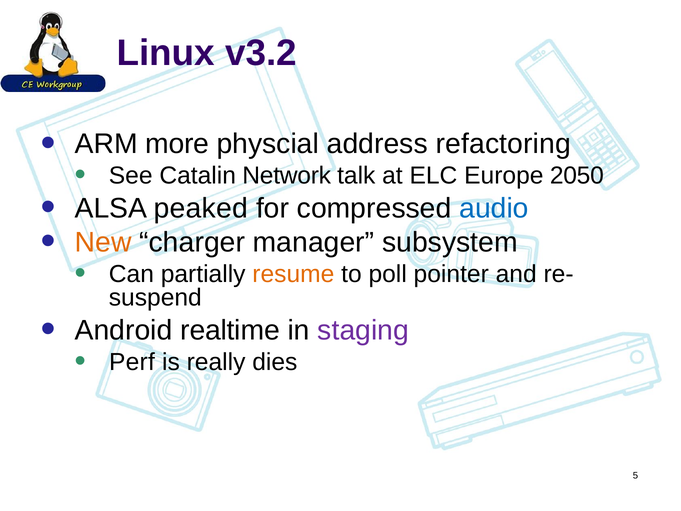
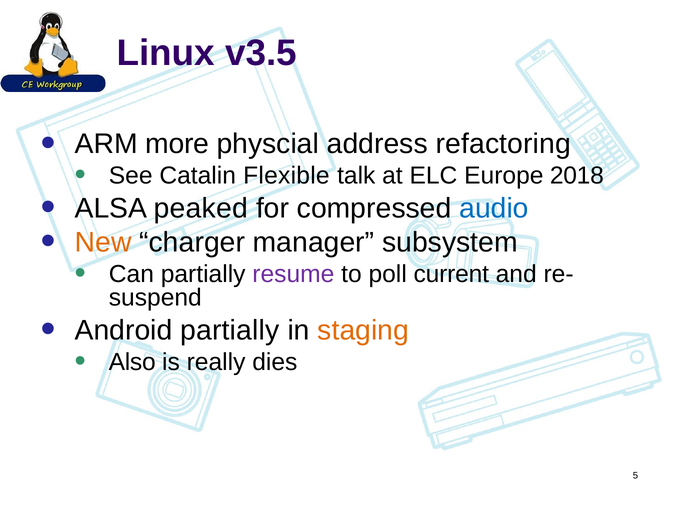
v3.2: v3.2 -> v3.5 (261, 53)
Network: Network -> Flexible (286, 176)
2050: 2050 -> 2018 (577, 176)
resume colour: orange -> purple (293, 274)
pointer: pointer -> current (451, 274)
Android realtime: realtime -> partially (230, 330)
staging colour: purple -> orange (363, 330)
Perf: Perf -> Also (132, 362)
